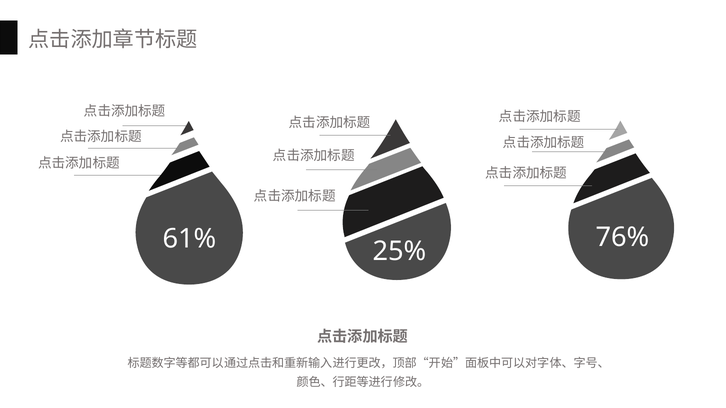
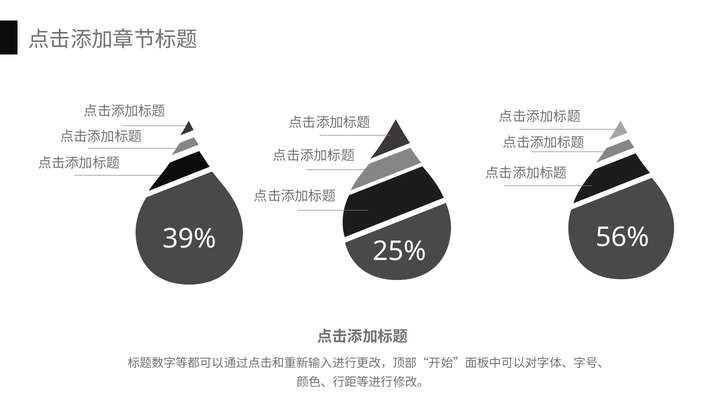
76%: 76% -> 56% (623, 238)
61%: 61% -> 39% (190, 239)
